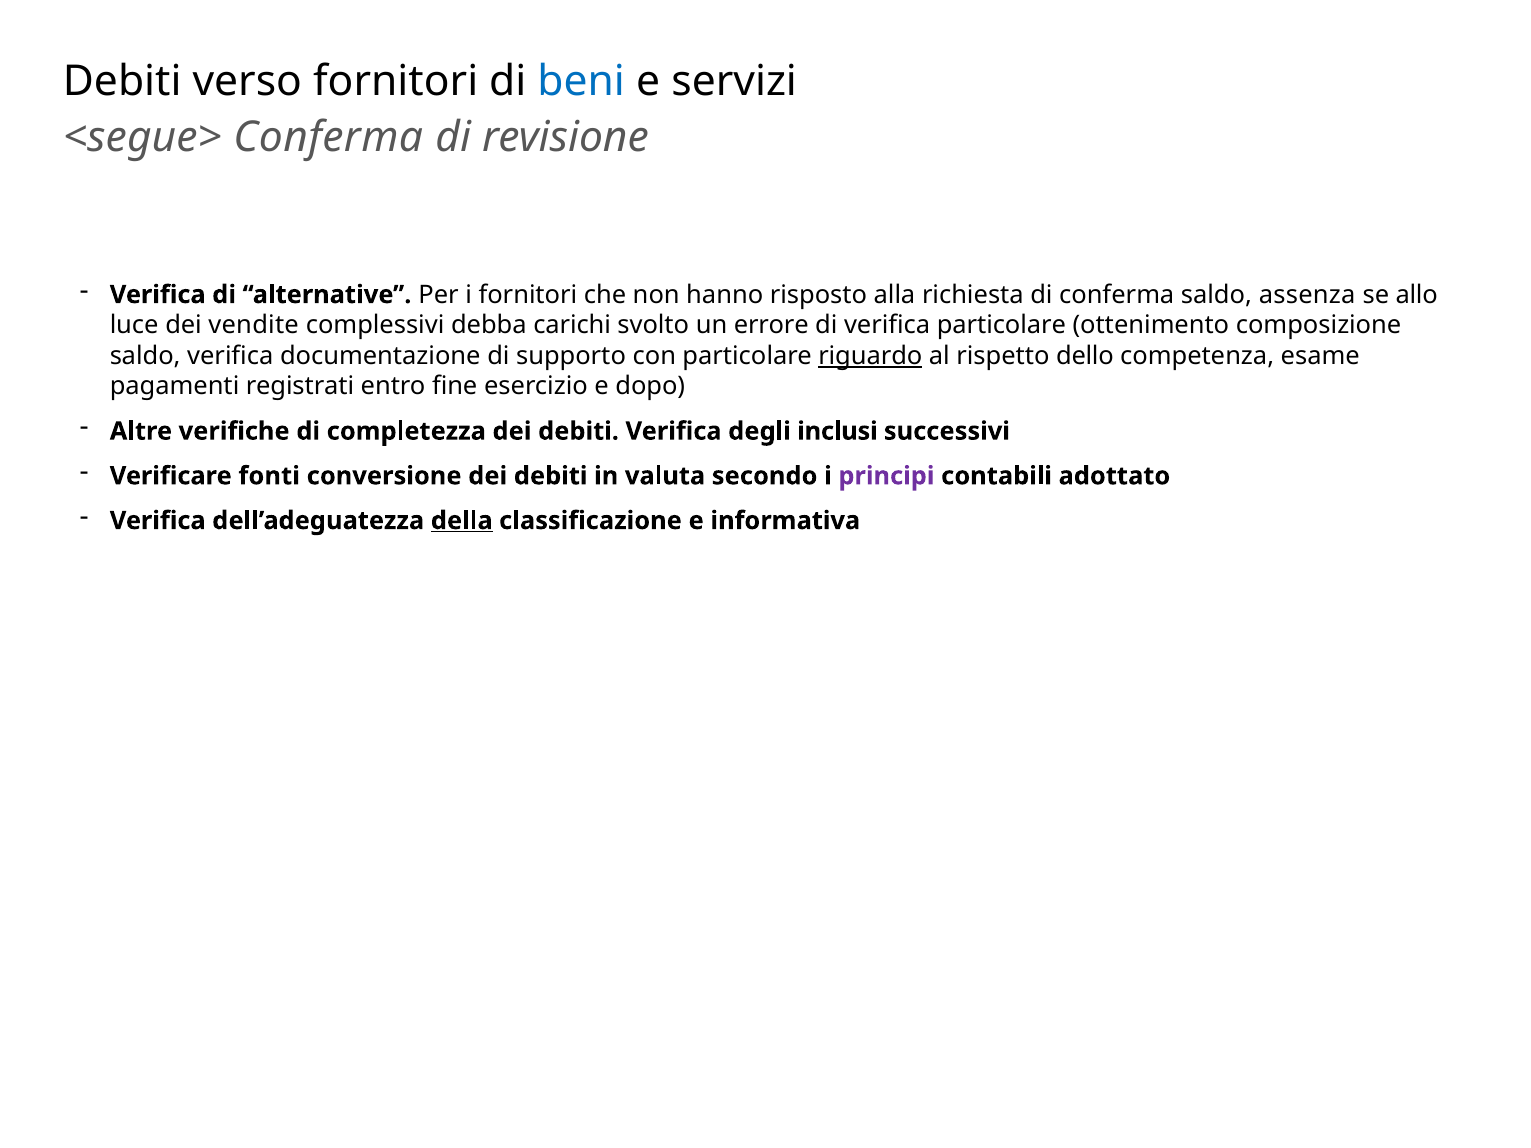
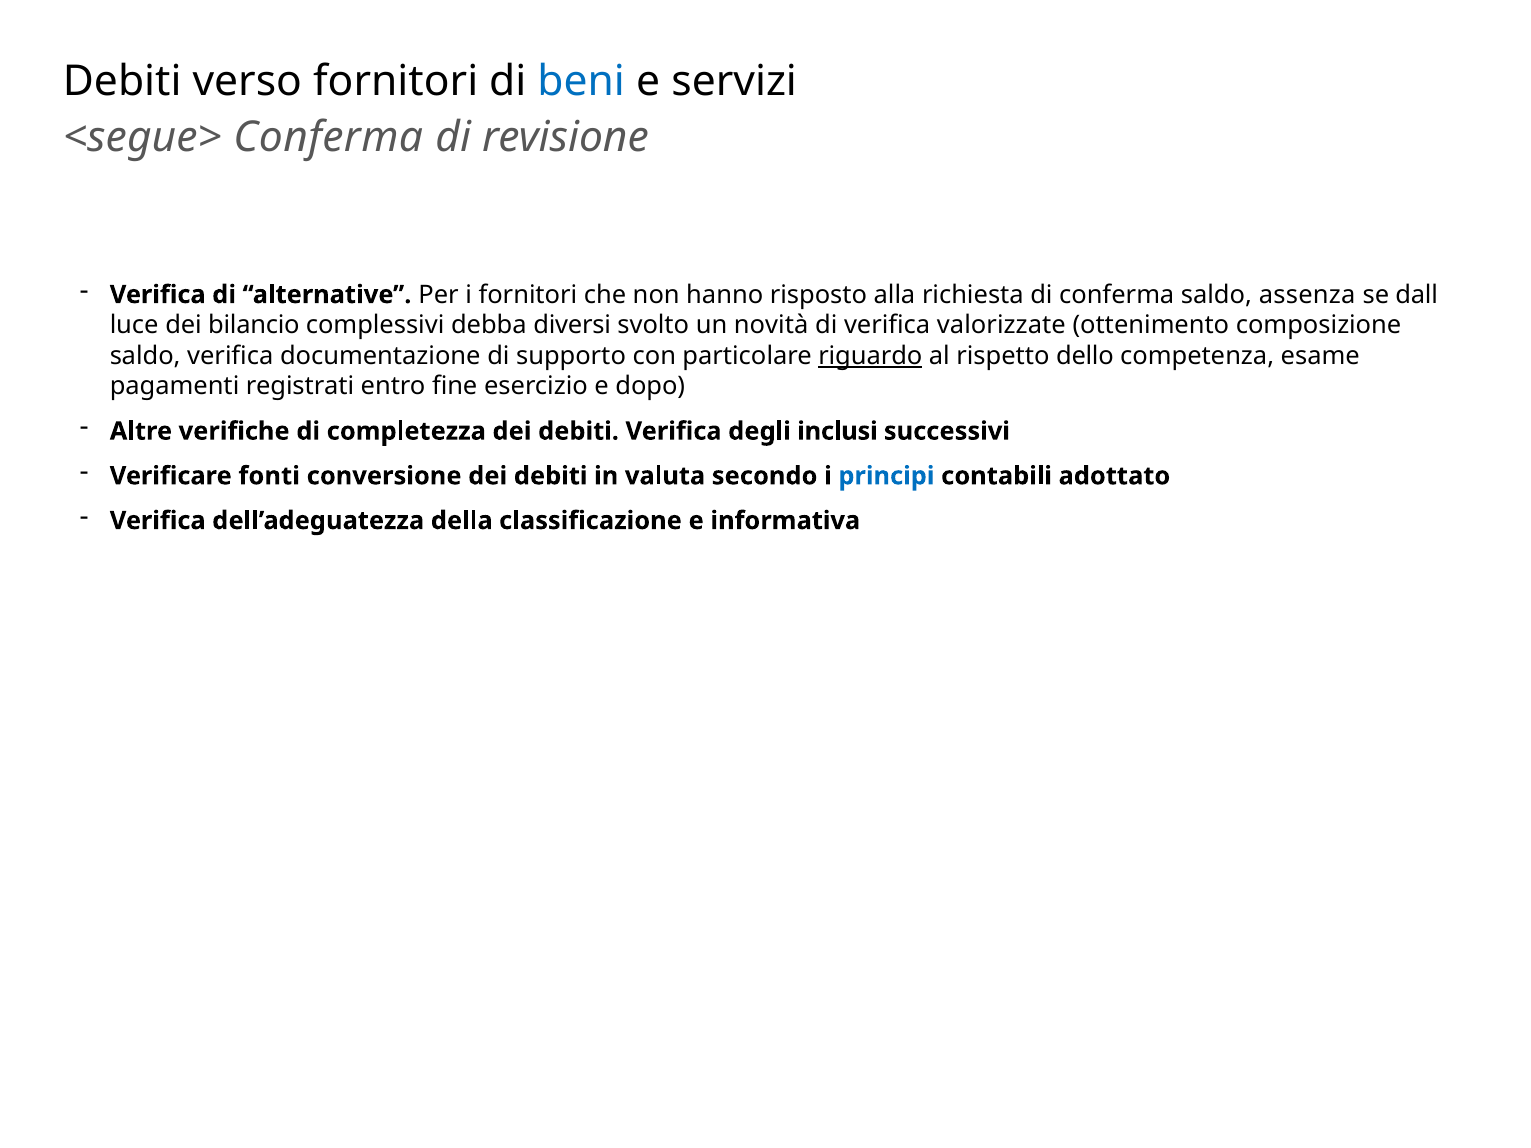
allo: allo -> dall (1417, 295)
vendite: vendite -> bilancio (254, 325)
carichi: carichi -> diversi (572, 325)
errore: errore -> novità (771, 325)
verifica particolare: particolare -> valorizzate (1001, 325)
principi colour: purple -> blue (886, 476)
della underline: present -> none (462, 521)
